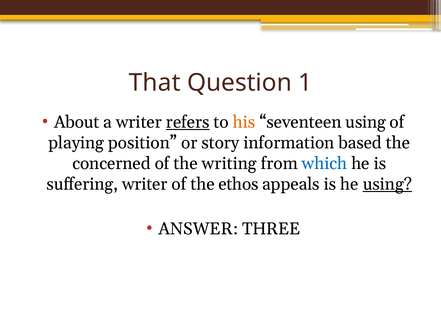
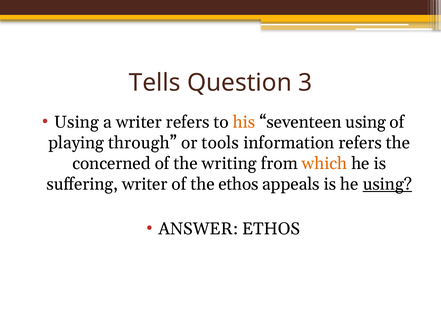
That: That -> Tells (155, 83)
1: 1 -> 3 (305, 83)
About: About -> Using (77, 122)
refers underline: present -> none (188, 122)
position: position -> through (142, 143)
story: story -> tools (220, 143)
information based: based -> refers (360, 143)
which colour: blue -> orange (325, 163)
ANSWER THREE: THREE -> ETHOS (271, 229)
